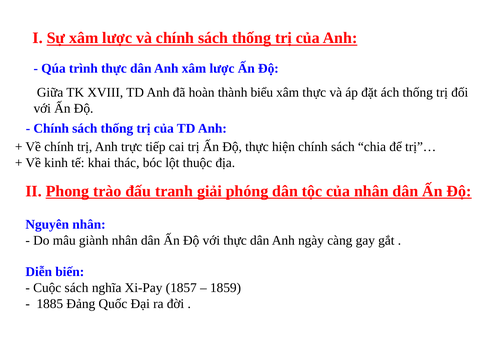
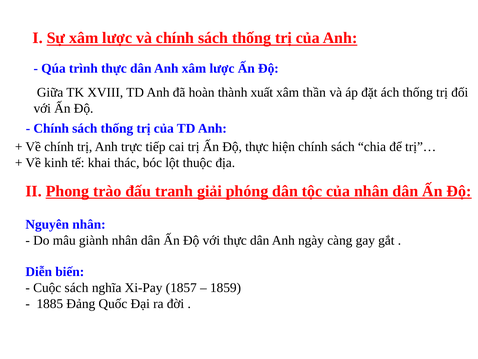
biểu: biểu -> xuất (262, 92)
xâm thực: thực -> thần (314, 92)
